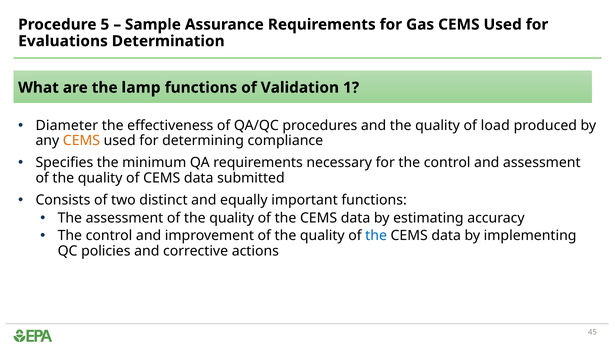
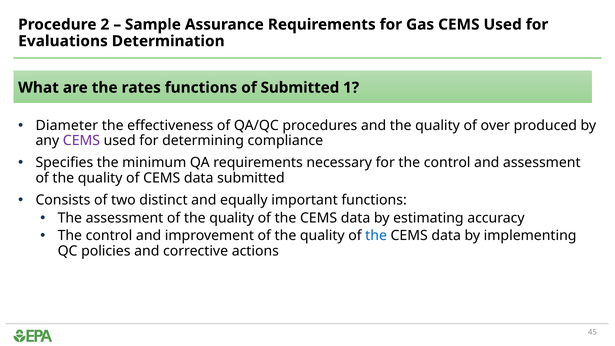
5: 5 -> 2 (105, 25)
lamp: lamp -> rates (141, 88)
of Validation: Validation -> Submitted (300, 88)
load: load -> over (495, 125)
CEMS colour: orange -> purple (81, 141)
